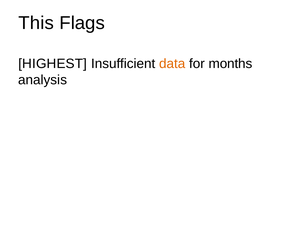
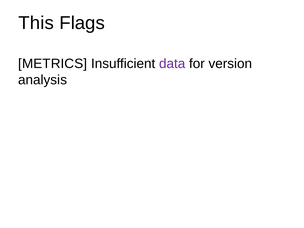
HIGHEST: HIGHEST -> METRICS (53, 64)
data colour: orange -> purple (172, 64)
months: months -> version (230, 64)
